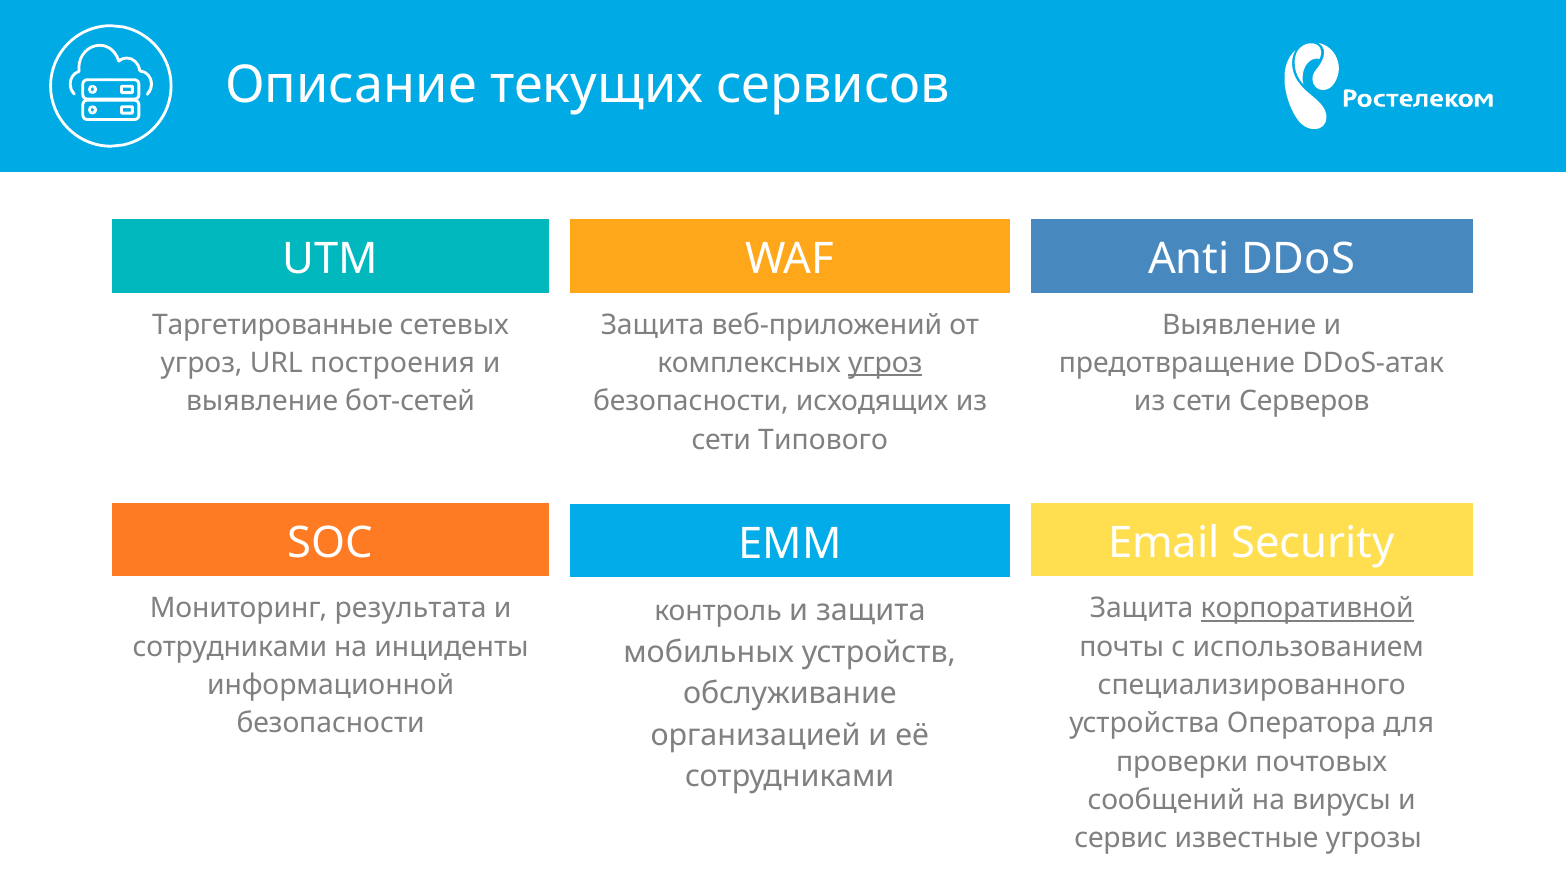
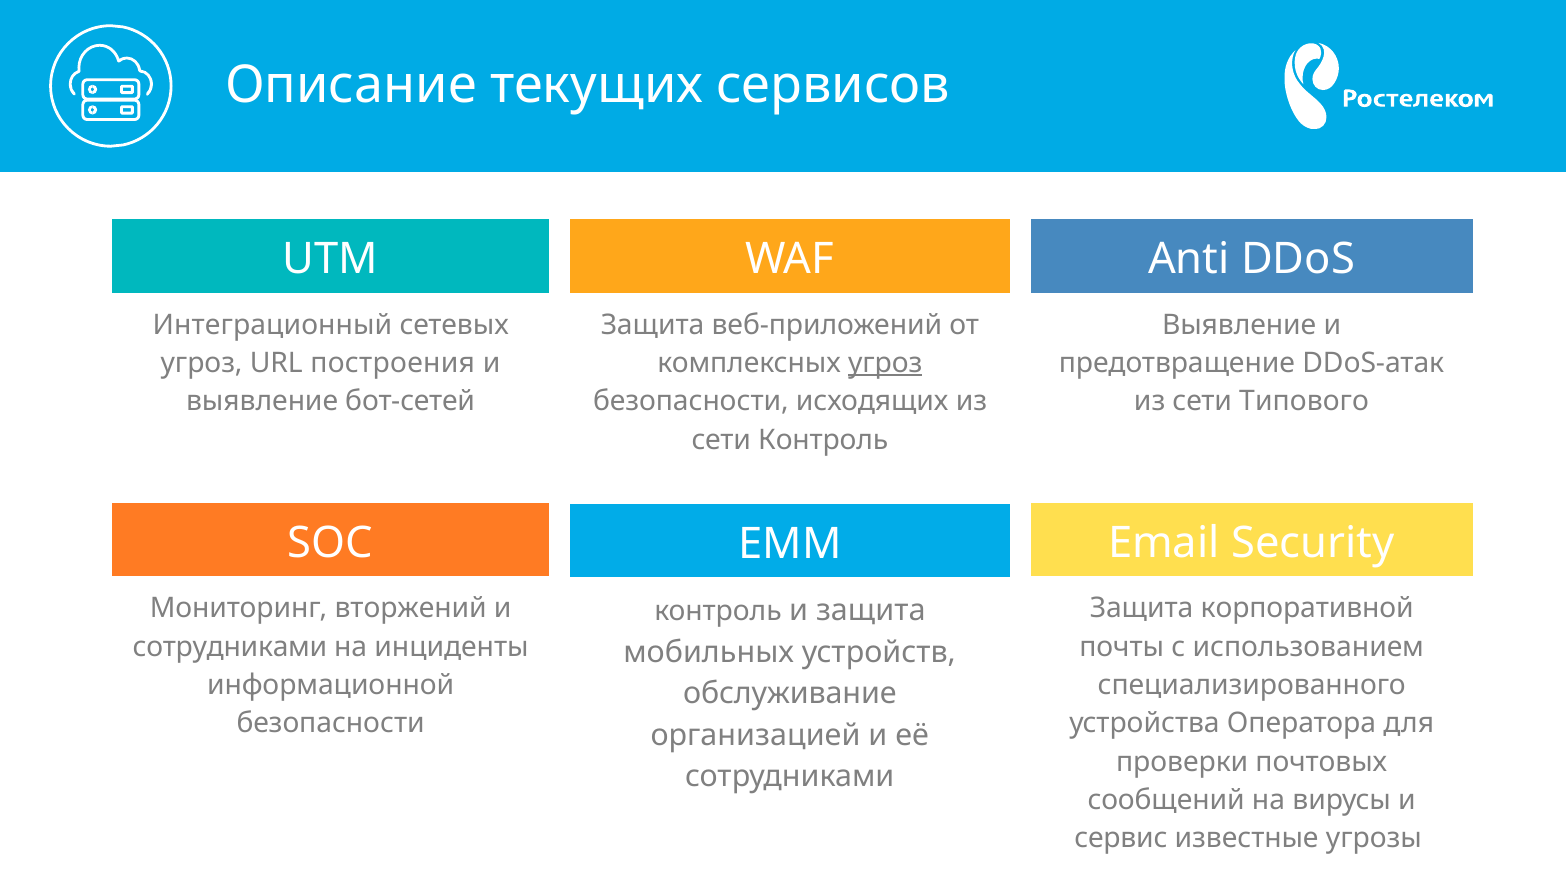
Таргетированные: Таргетированные -> Интеграционный (272, 325)
Серверов: Серверов -> Типового (1304, 401)
сети Типового: Типового -> Контроль (823, 440)
результата: результата -> вторжений (411, 608)
корпоративной underline: present -> none (1307, 608)
